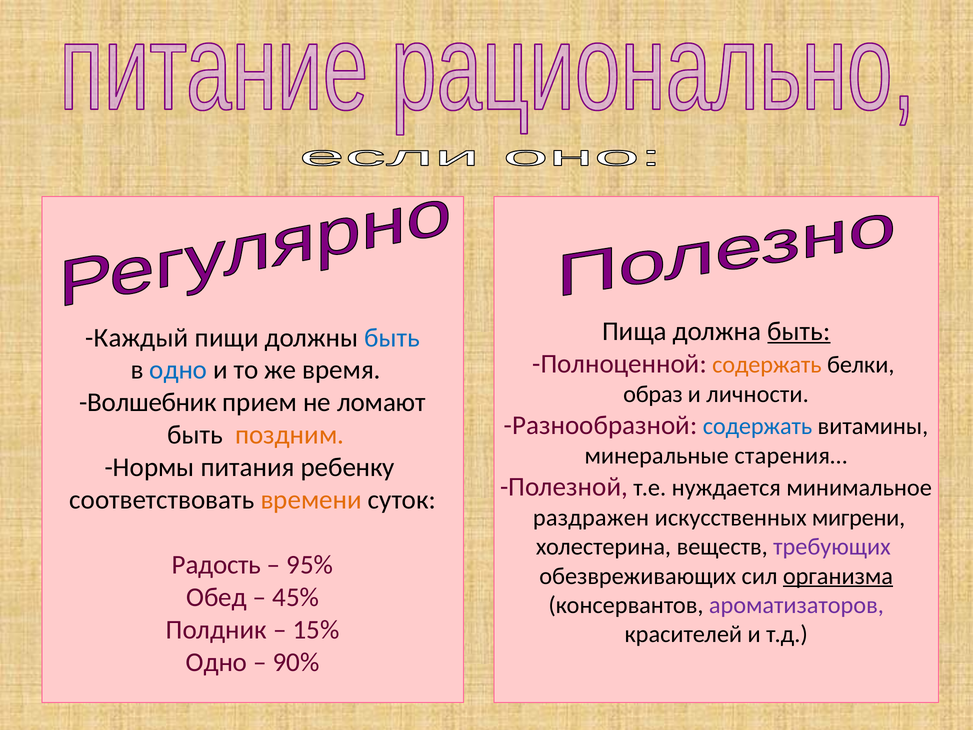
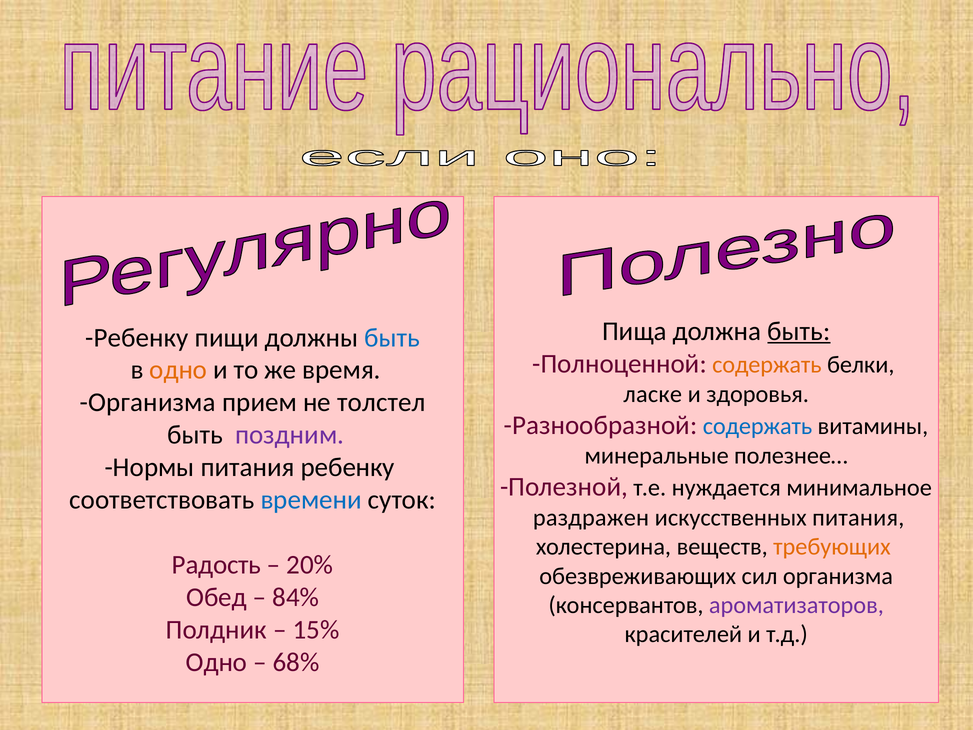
Каждый: Каждый -> Ребенку (137, 337)
одно colour: blue -> orange (178, 370)
образ: образ -> ласке (653, 394)
личности: личности -> здоровья (758, 394)
Волшебник: Волшебник -> Организма (148, 402)
ломают: ломают -> толстел (381, 402)
поздним colour: orange -> purple (290, 435)
старения…: старения… -> полезнее… (791, 456)
времени colour: orange -> blue (311, 500)
искусственных мигрени: мигрени -> питания (858, 517)
требующих colour: purple -> orange (832, 547)
95%: 95% -> 20% (310, 565)
организма underline: present -> none (838, 576)
45%: 45% -> 84% (296, 597)
90%: 90% -> 68% (296, 662)
